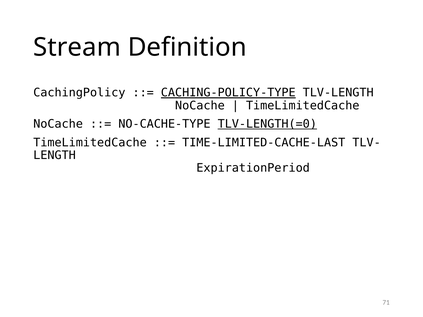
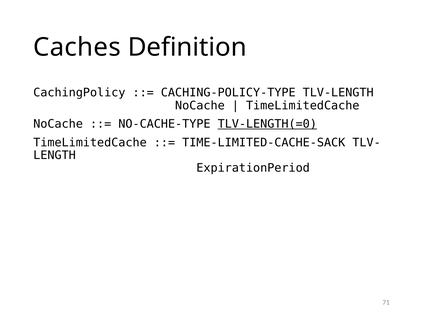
Stream: Stream -> Caches (77, 47)
CACHING-POLICY-TYPE underline: present -> none (228, 93)
TIME-LIMITED-CACHE-LAST: TIME-LIMITED-CACHE-LAST -> TIME-LIMITED-CACHE-SACK (264, 143)
